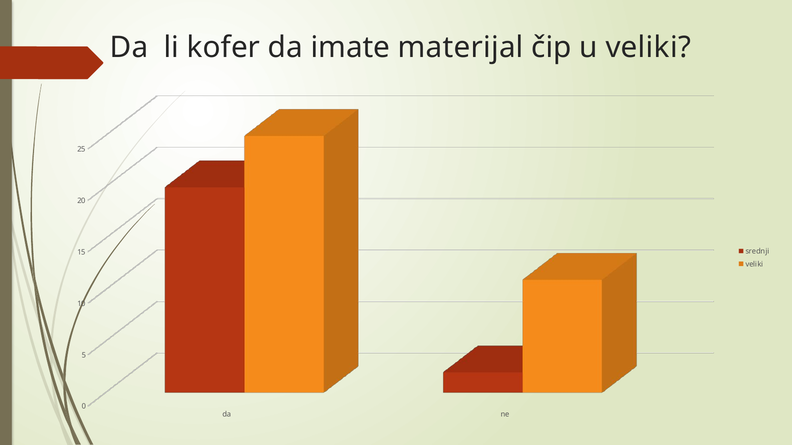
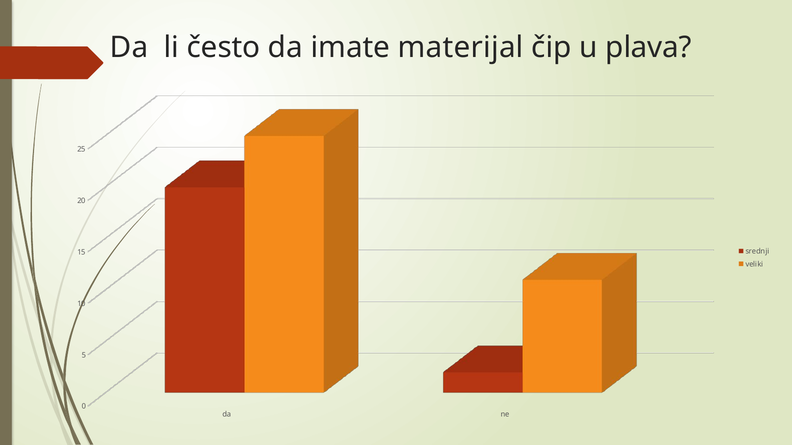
kofer: kofer -> često (224, 47)
u veliki: veliki -> plava (649, 47)
